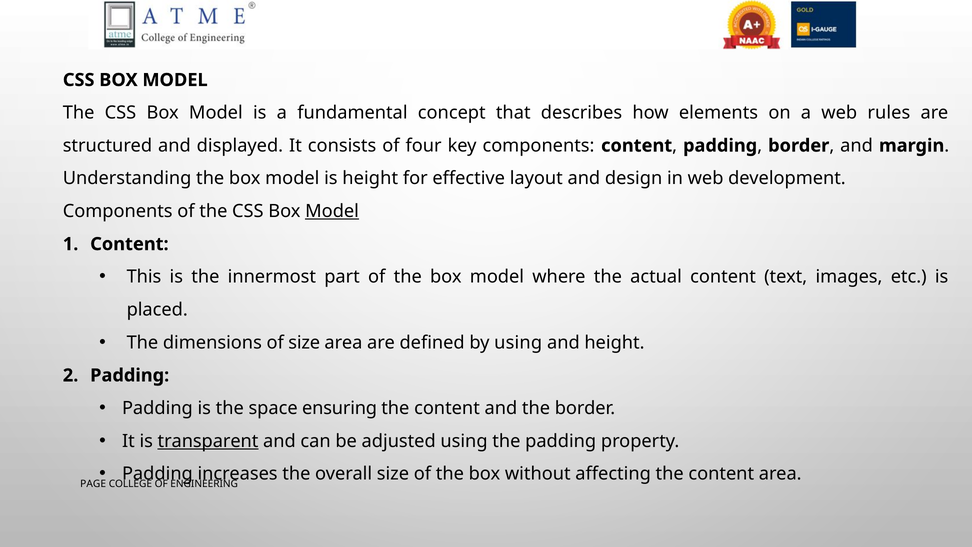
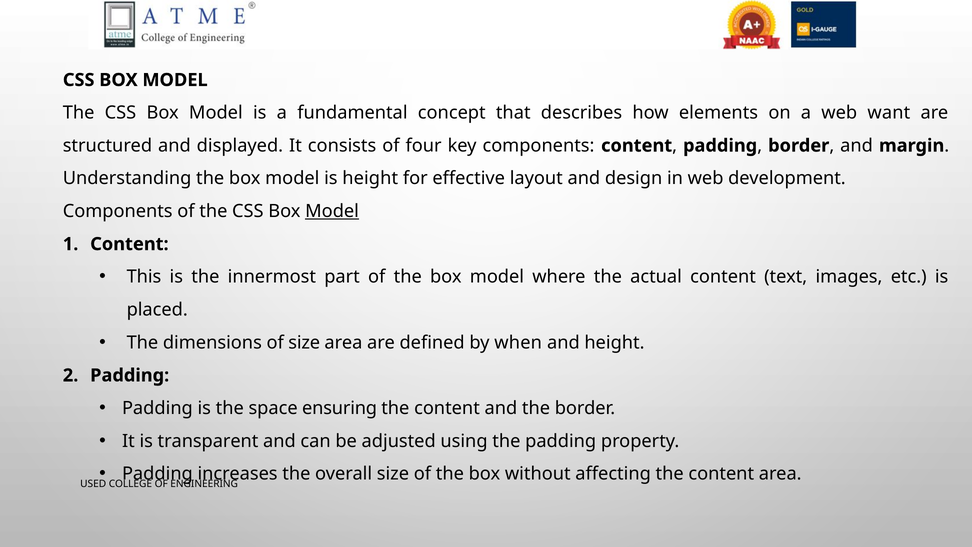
rules: rules -> want (889, 113)
by using: using -> when (518, 342)
transparent underline: present -> none (208, 441)
PAGE: PAGE -> USED (93, 483)
